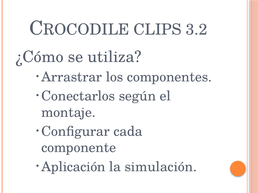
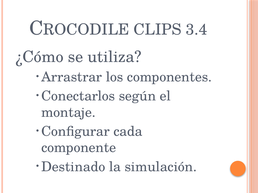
3.2: 3.2 -> 3.4 (197, 30)
Aplicación: Aplicación -> Destinado (73, 167)
